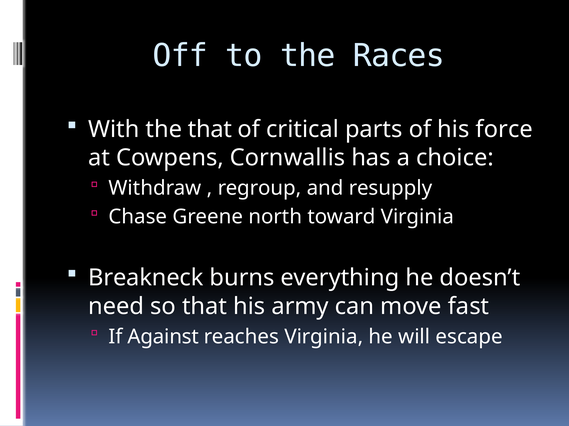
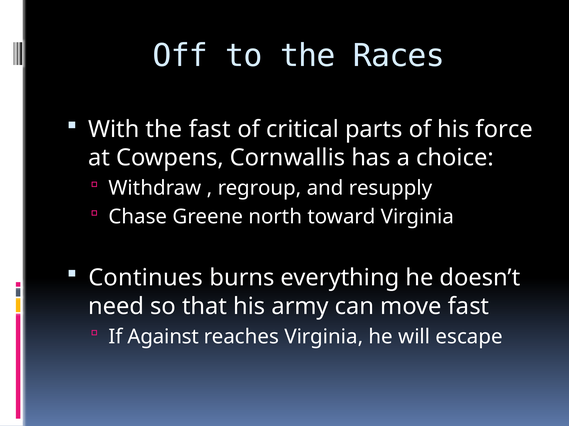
the that: that -> fast (210, 130)
Breakneck: Breakneck -> Continues (146, 278)
